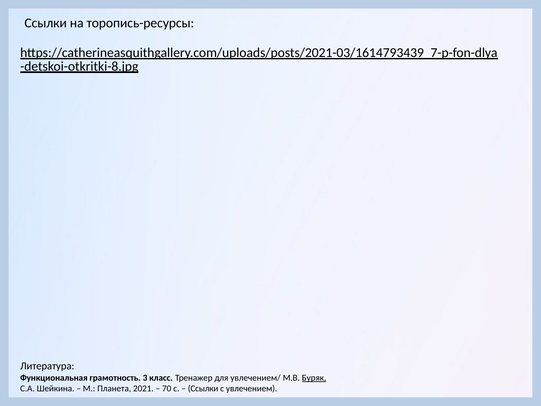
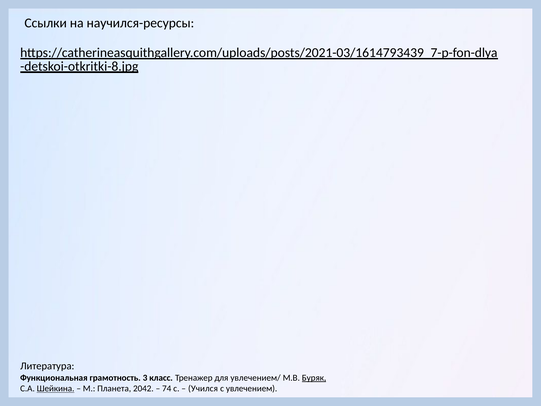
торопись-ресурсы: торопись-ресурсы -> научился-ресурсы (140, 23)
Шейкина underline: none -> present (56, 388)
2021: 2021 -> 2042 (143, 388)
70: 70 -> 74 (167, 388)
Ссылки: Ссылки -> Учился (203, 388)
